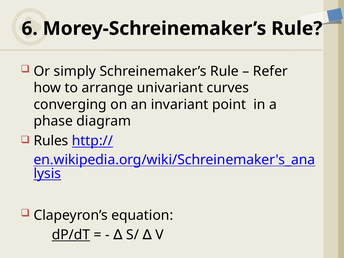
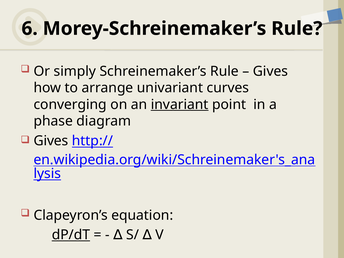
Refer: Refer -> Gives (270, 71)
invariant underline: none -> present (180, 104)
Rules: Rules -> Gives (51, 141)
